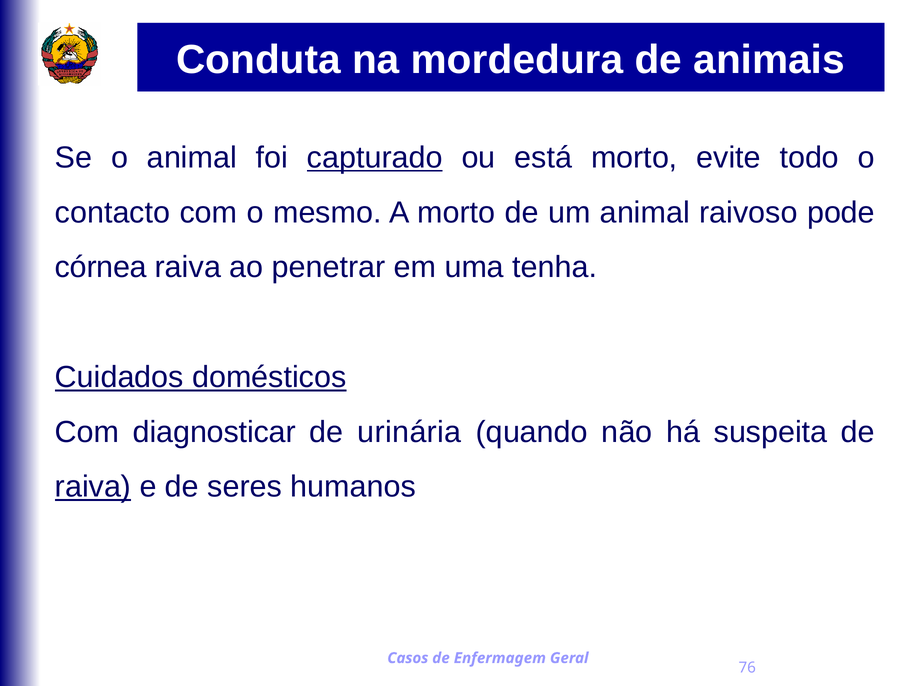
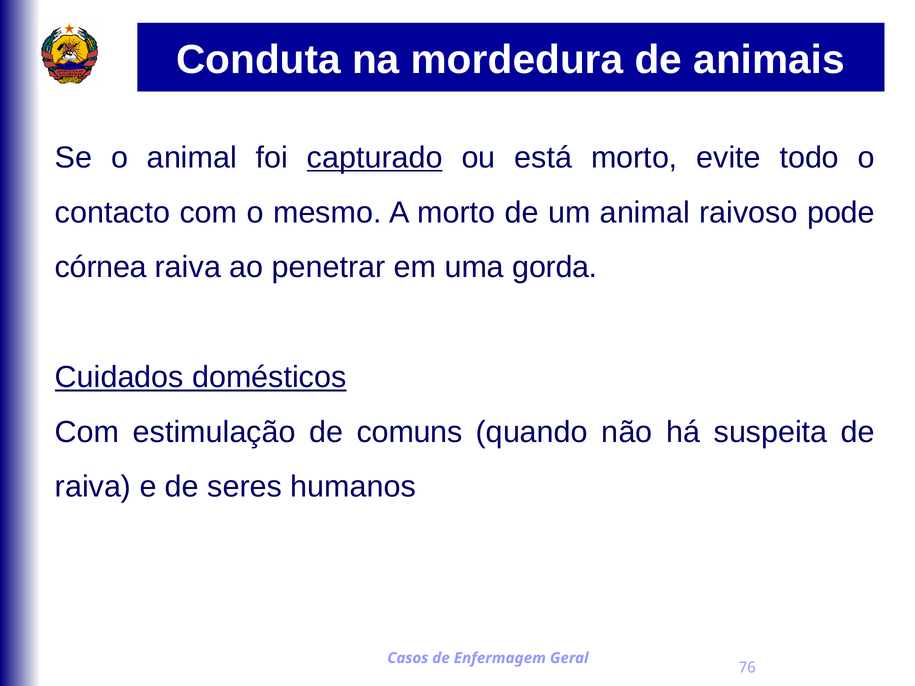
tenha: tenha -> gorda (555, 267)
diagnosticar: diagnosticar -> estimulação (214, 432)
urinária: urinária -> comuns (410, 432)
raiva underline: present -> none (93, 487)
